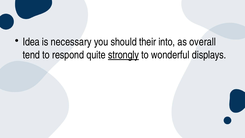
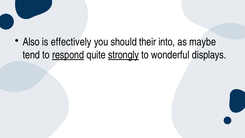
Idea: Idea -> Also (31, 42)
necessary: necessary -> effectively (71, 42)
overall: overall -> maybe (203, 42)
respond underline: none -> present (68, 55)
